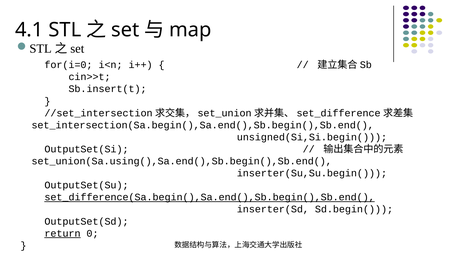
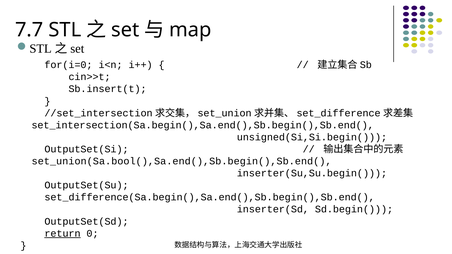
4.1: 4.1 -> 7.7 (29, 30)
set_union(Sa.using(),Sa.end(),Sb.begin(),Sb.end(: set_union(Sa.using(),Sa.end(),Sb.begin(),Sb.end( -> set_union(Sa.bool(),Sa.end(),Sb.begin(),Sb.end( (182, 161)
set_difference(Sa.begin(),Sa.end(),Sb.begin(),Sb.end( underline: present -> none (210, 198)
